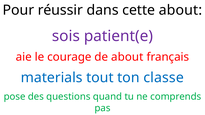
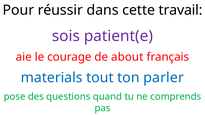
cette about: about -> travail (181, 10)
classe: classe -> parler (164, 78)
